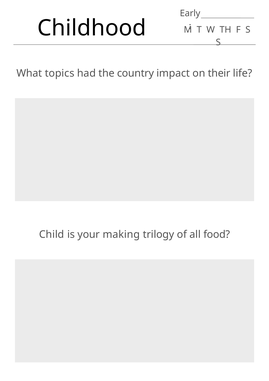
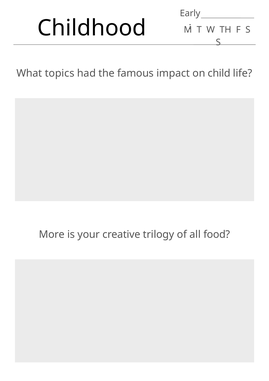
country: country -> famous (136, 73)
their: their -> child (219, 73)
Child: Child -> More (52, 234)
making: making -> creative (121, 234)
